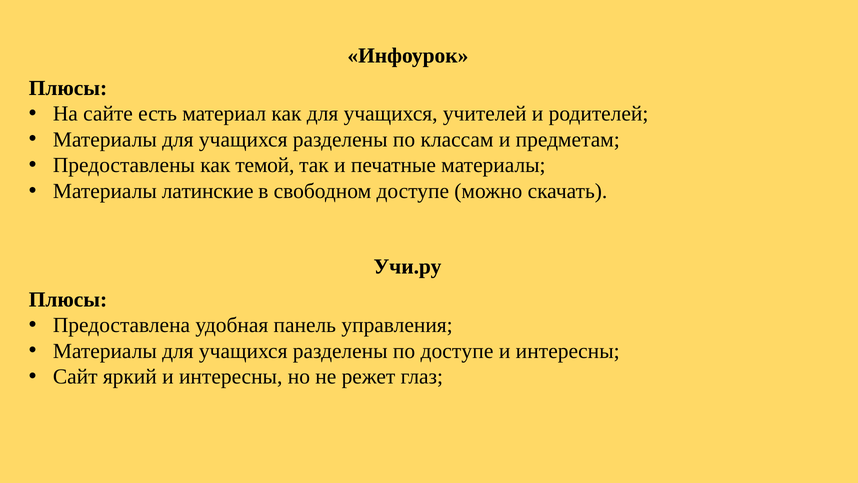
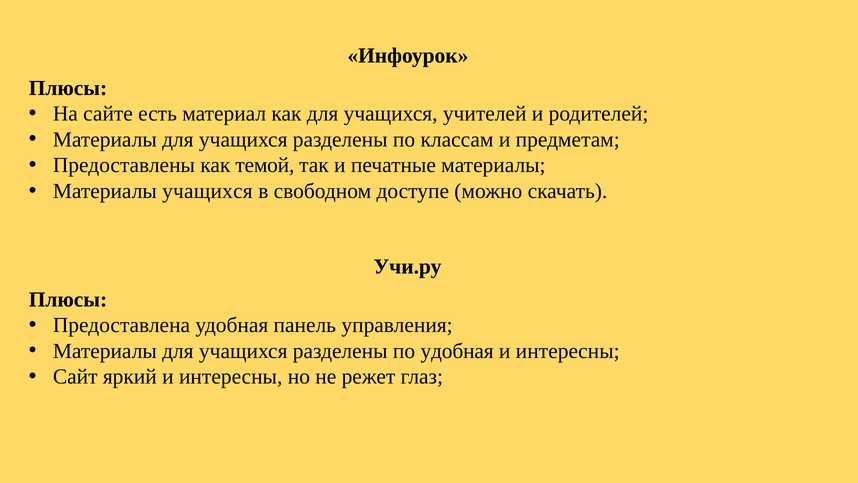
Материалы латинские: латинские -> учащихся (207, 191)
по доступе: доступе -> удобная (457, 351)
